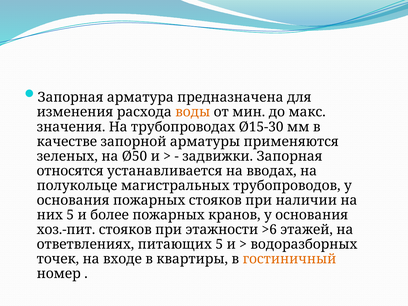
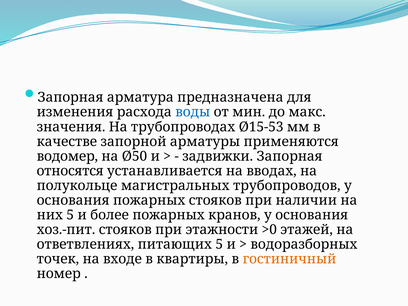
воды colour: orange -> blue (193, 112)
Ø15-30: Ø15-30 -> Ø15-53 (261, 127)
зеленых: зеленых -> водомер (67, 156)
>6: >6 -> >0 (269, 230)
